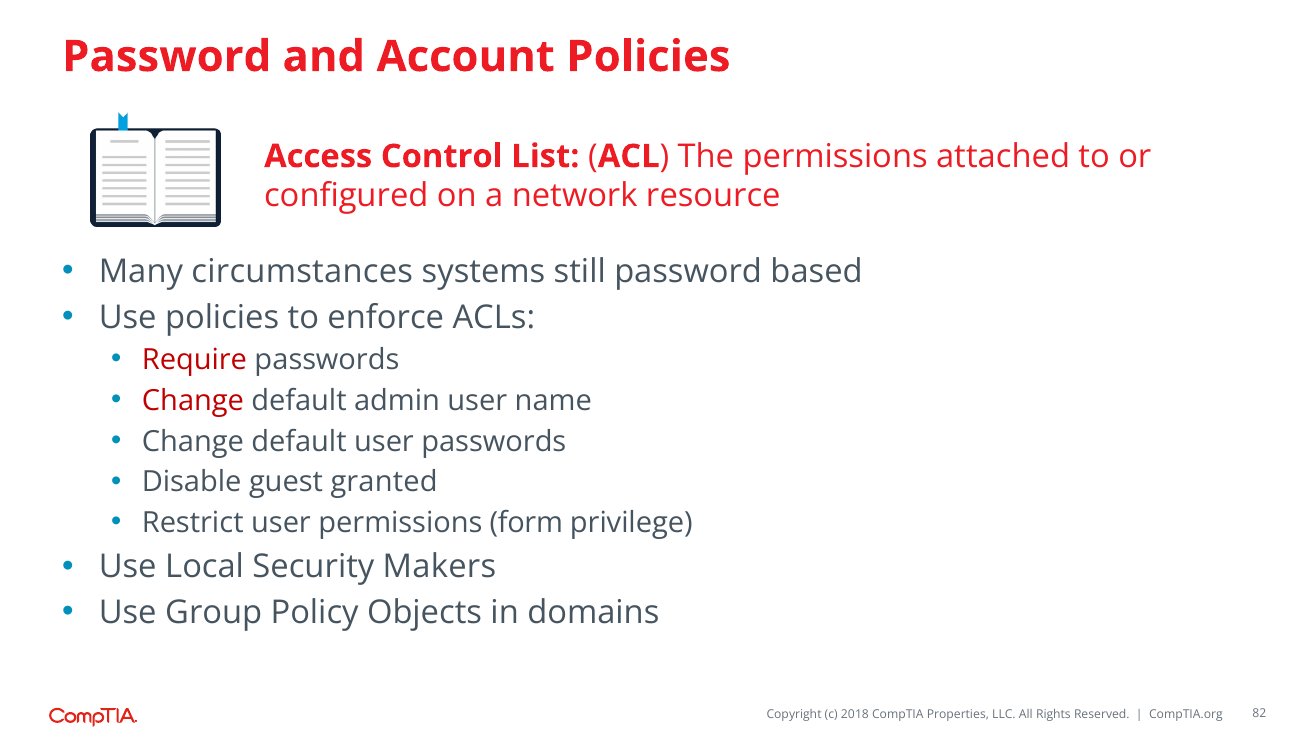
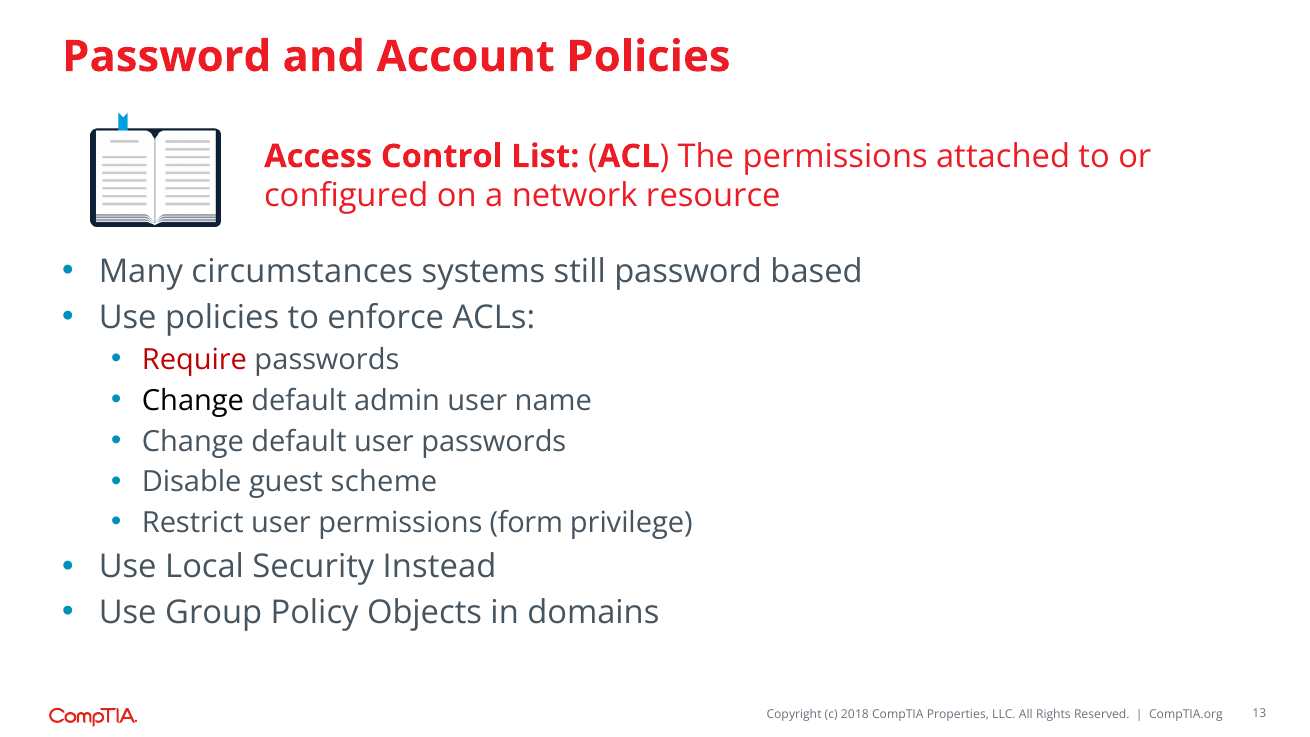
Change colour: red -> black (193, 401)
granted: granted -> scheme (384, 482)
Makers: Makers -> Instead (440, 567)
82: 82 -> 13 (1259, 714)
